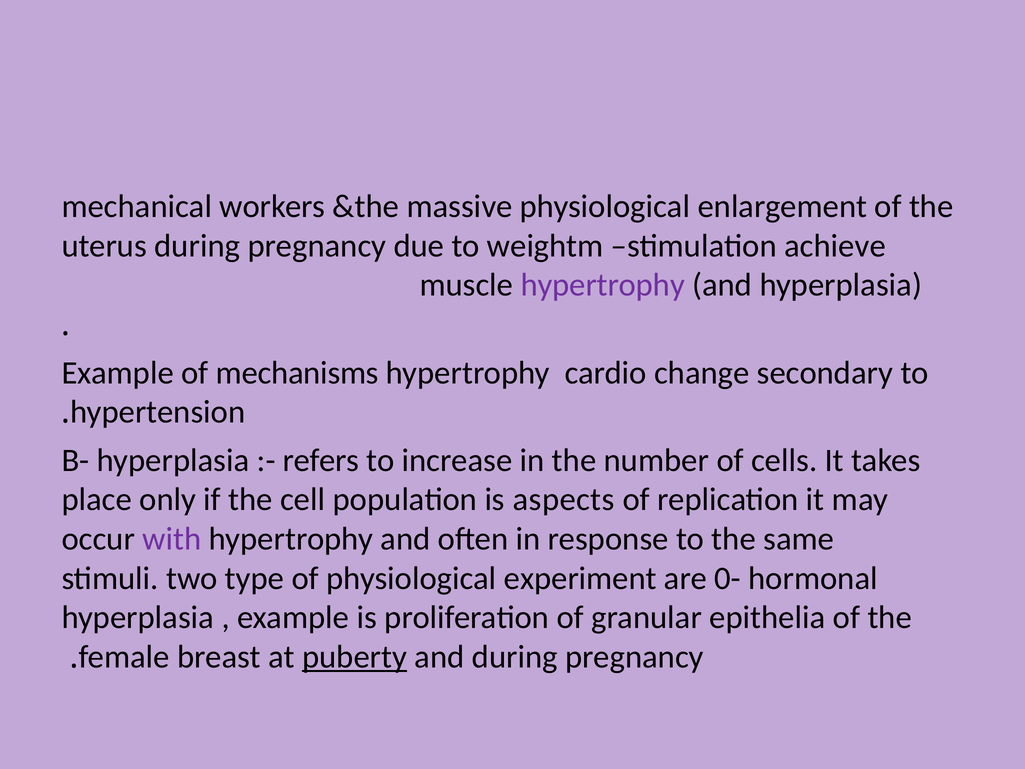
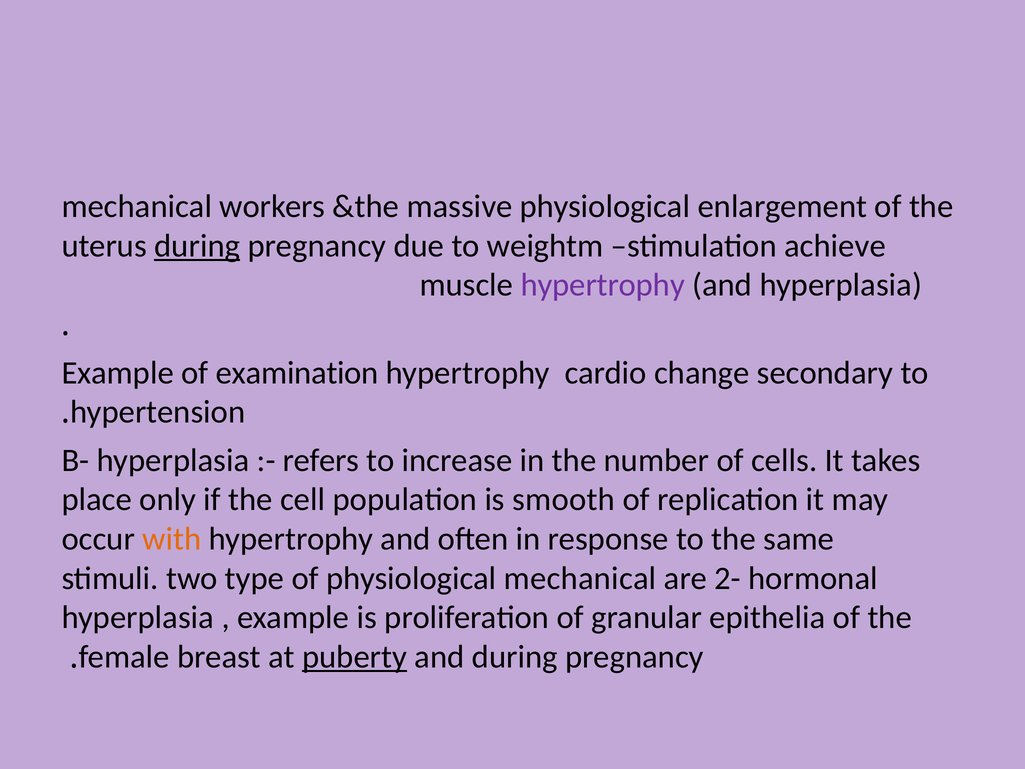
during underline: none -> present (197, 246)
mechanisms: mechanisms -> examination (297, 373)
aspects: aspects -> smooth (564, 500)
with colour: purple -> orange (172, 539)
physiological experiment: experiment -> mechanical (580, 578)
0-: 0- -> 2- (728, 578)
